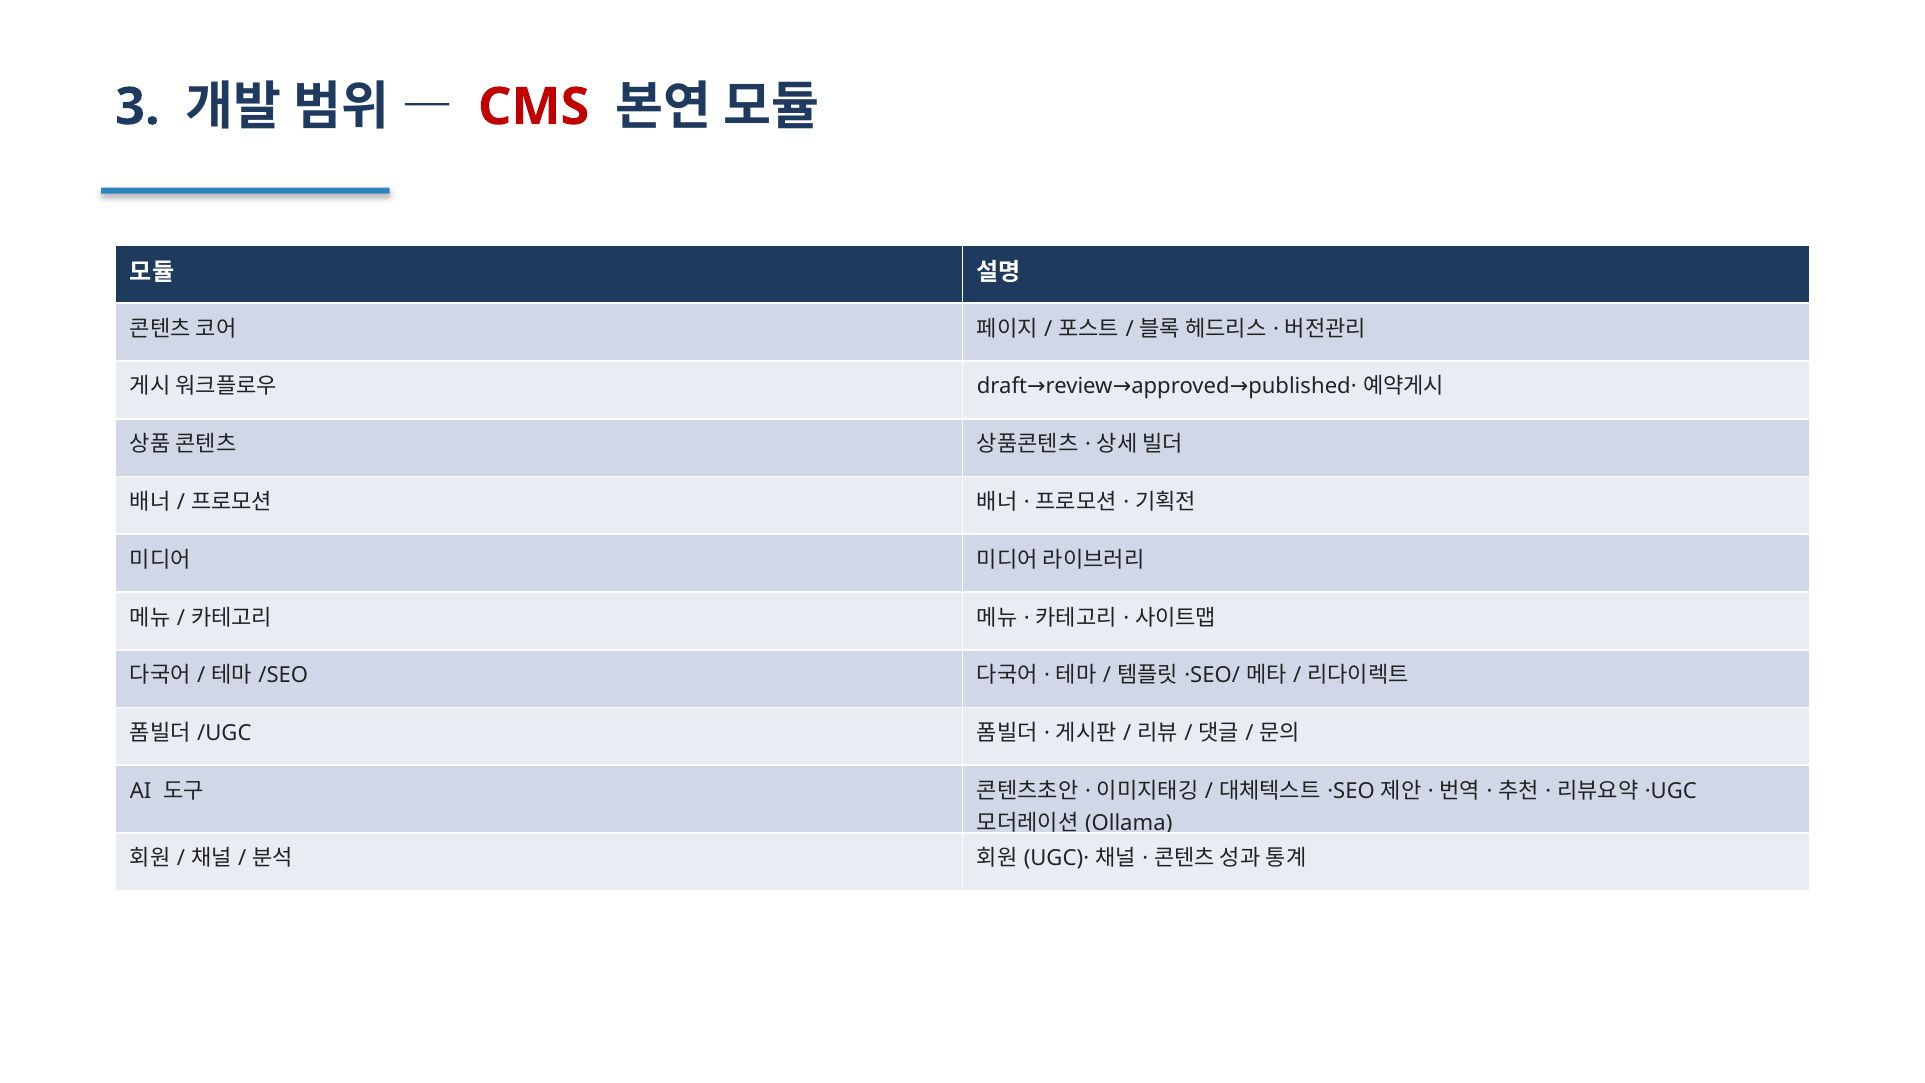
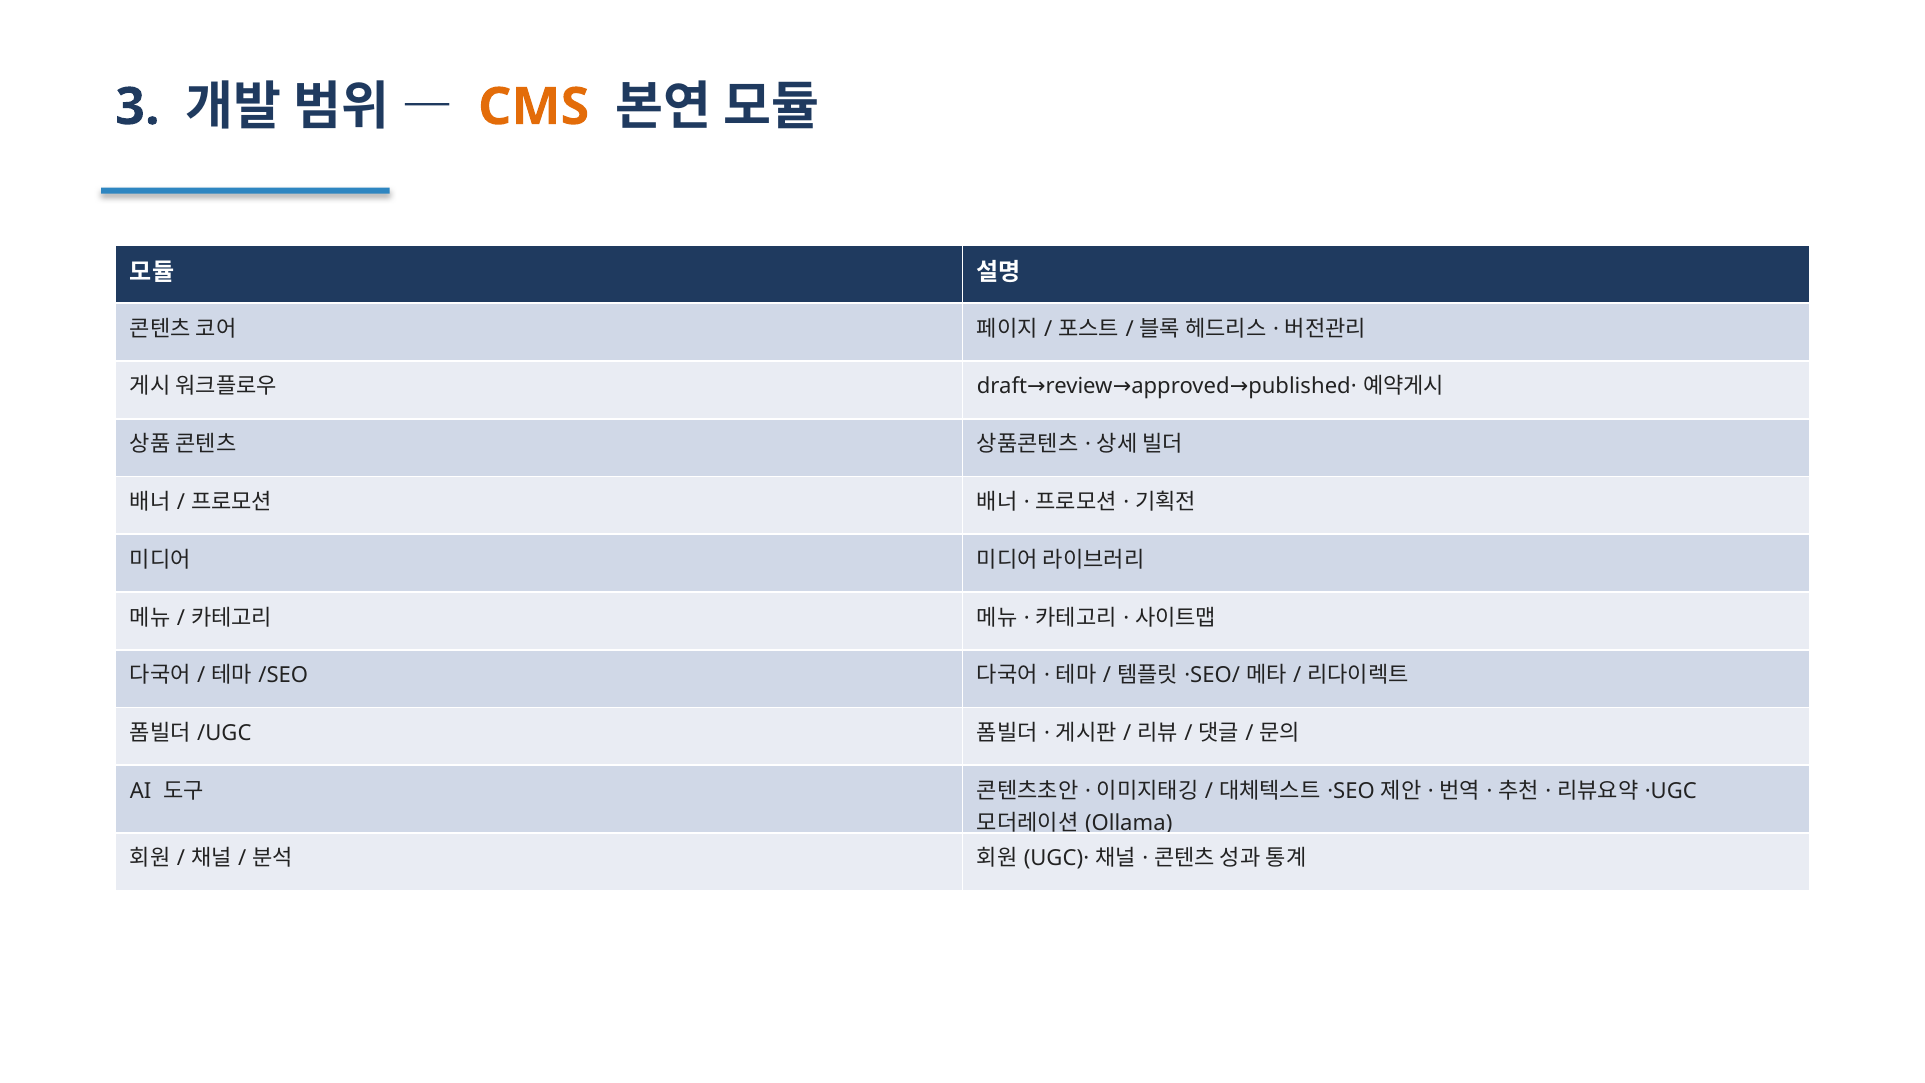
CMS colour: red -> orange (534, 107)
